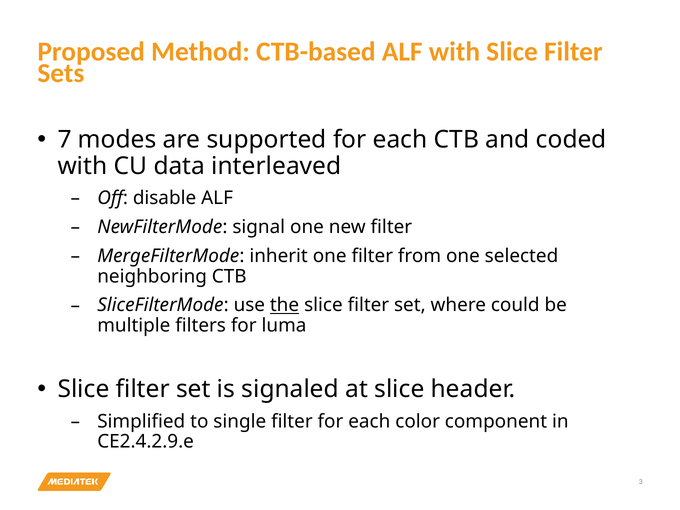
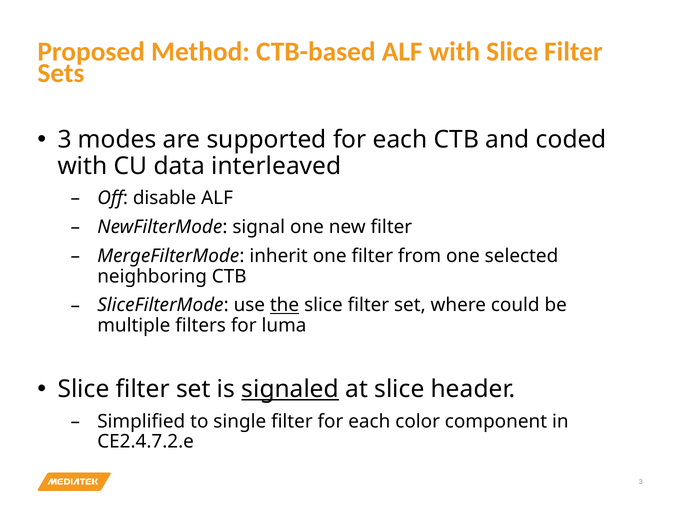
7: 7 -> 3 (65, 140)
signaled underline: none -> present (290, 389)
CE2.4.2.9.e: CE2.4.2.9.e -> CE2.4.7.2.e (146, 442)
